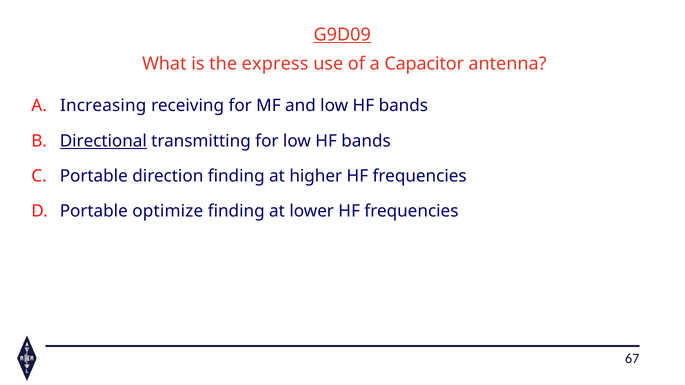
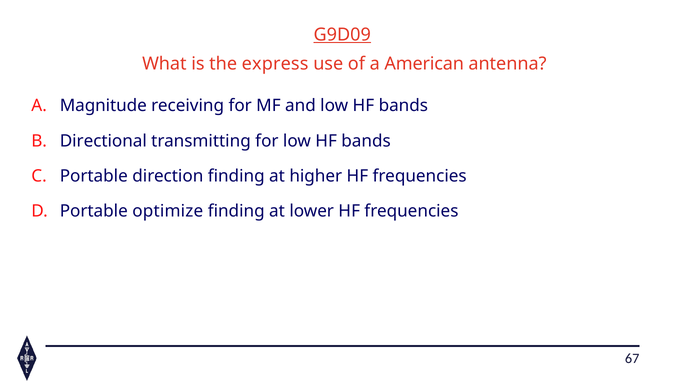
Capacitor: Capacitor -> American (424, 64)
Increasing: Increasing -> Magnitude (103, 106)
Directional underline: present -> none (103, 141)
